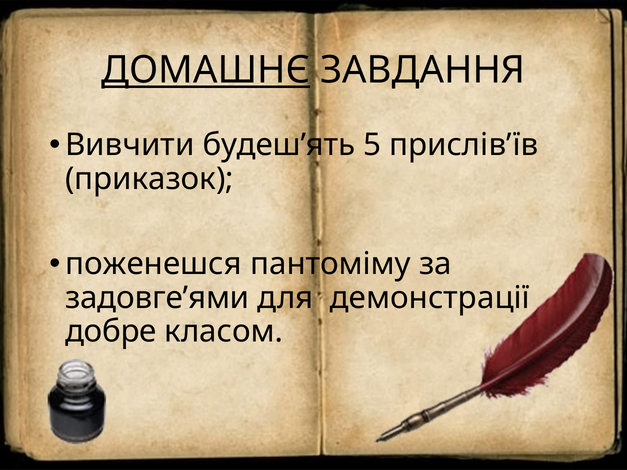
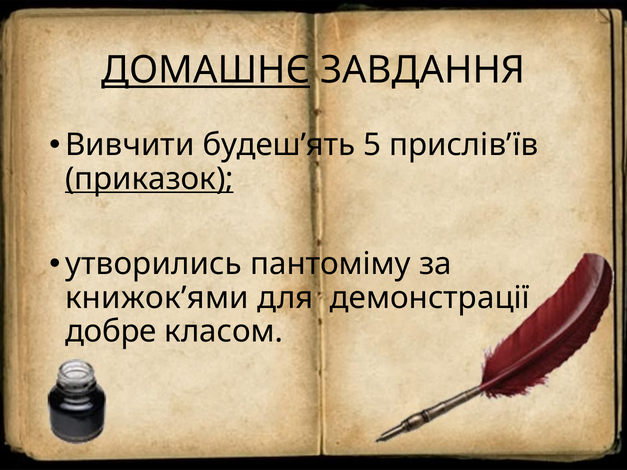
приказок underline: none -> present (149, 179)
поженешся: поженешся -> утворились (153, 264)
задовге’ями: задовге’ями -> книжок’ями (157, 298)
